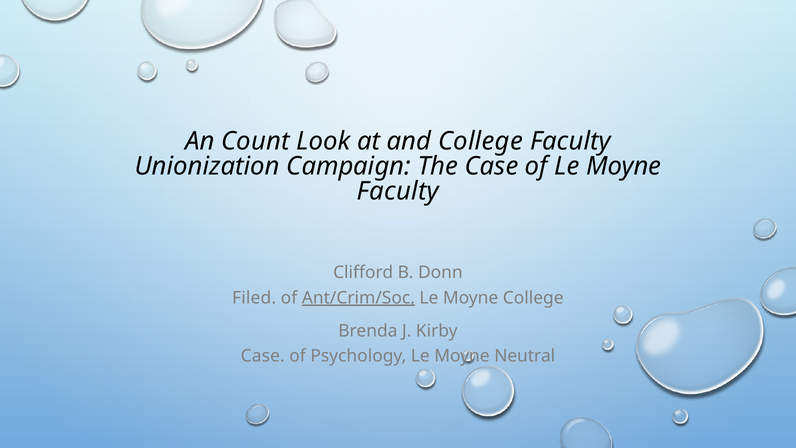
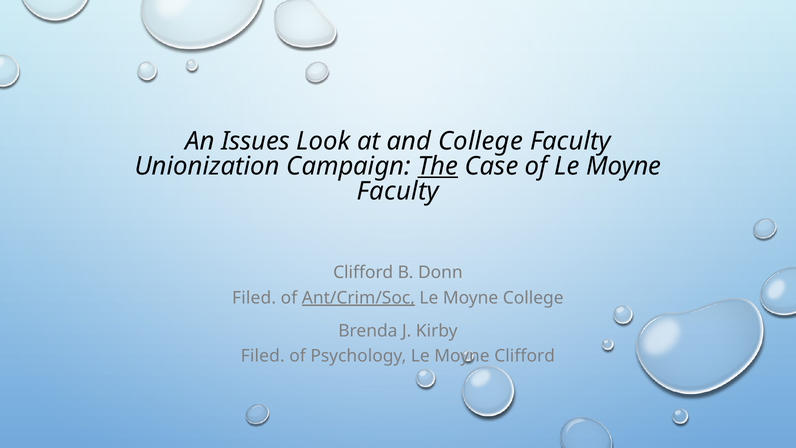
Count: Count -> Issues (256, 141)
The underline: none -> present (438, 166)
Case: Case -> Filed (263, 356)
Moyne Neutral: Neutral -> Clifford (525, 356)
